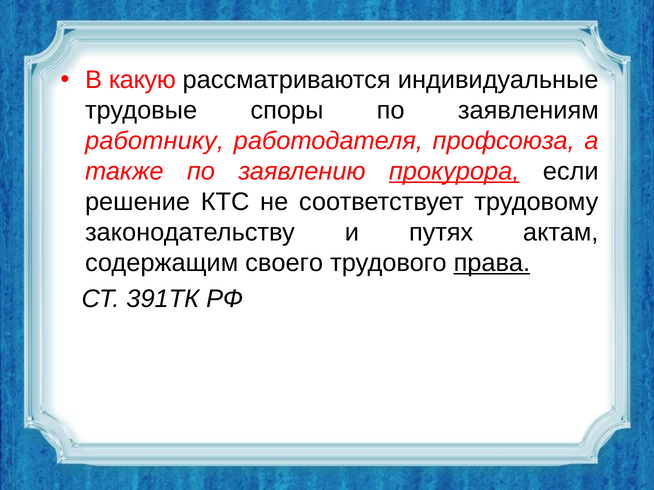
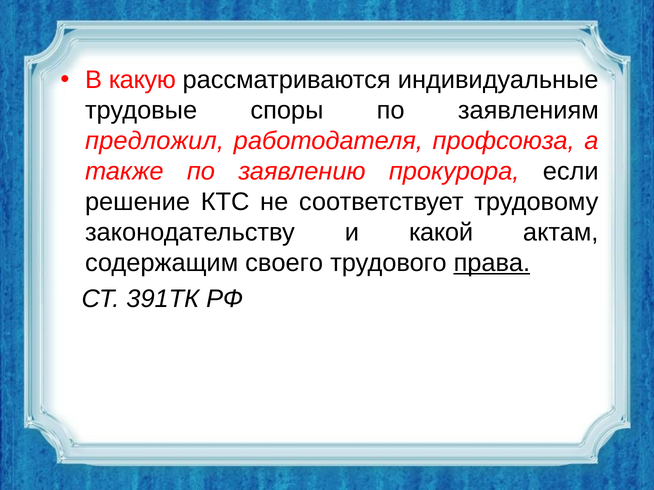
работнику: работнику -> предложил (154, 141)
прокурора underline: present -> none (454, 172)
путях: путях -> какой (441, 233)
